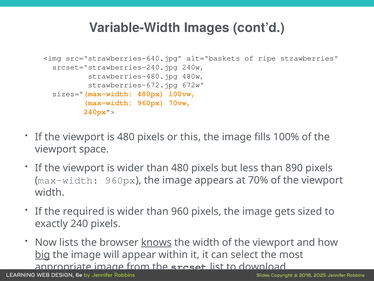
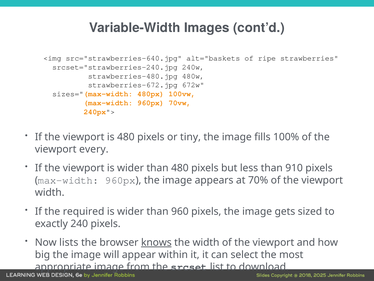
this: this -> tiny (190, 137)
space: space -> every (94, 149)
890: 890 -> 910 (294, 168)
big underline: present -> none (42, 254)
